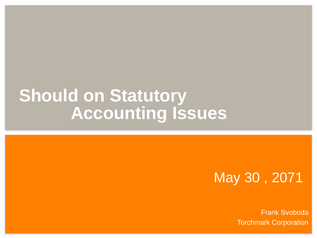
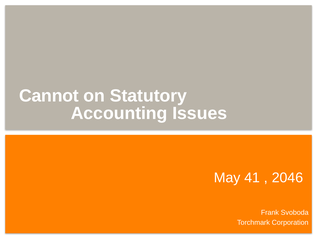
Should: Should -> Cannot (49, 96)
30: 30 -> 41 (252, 177)
2071: 2071 -> 2046 (287, 177)
